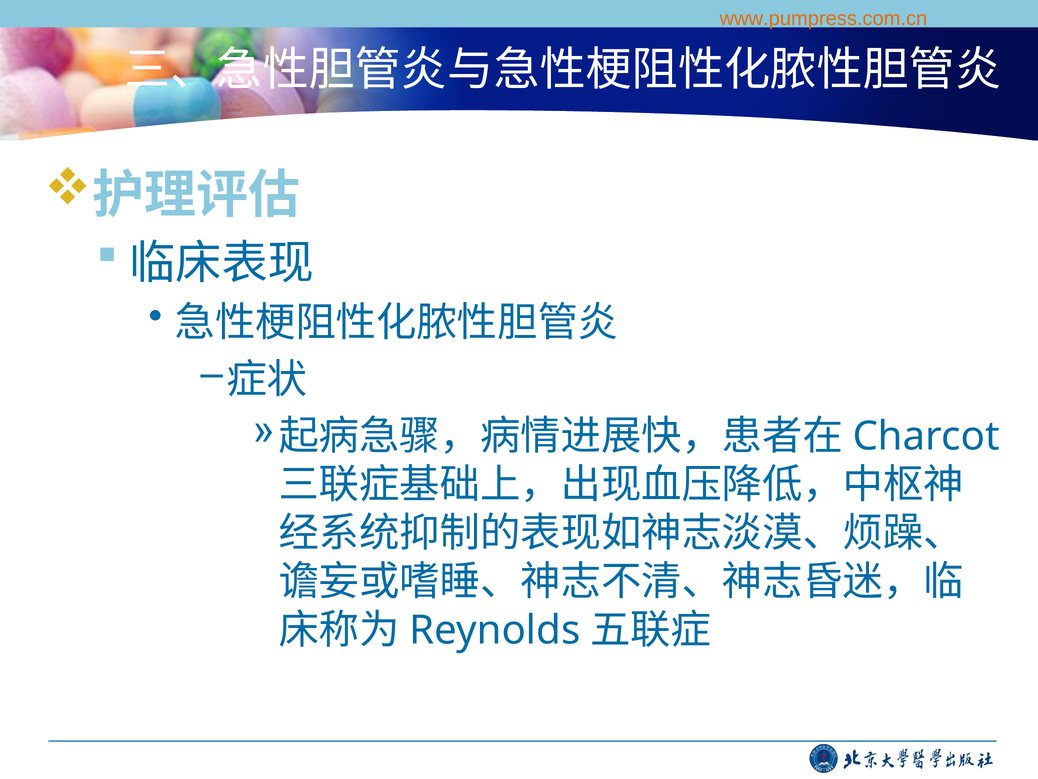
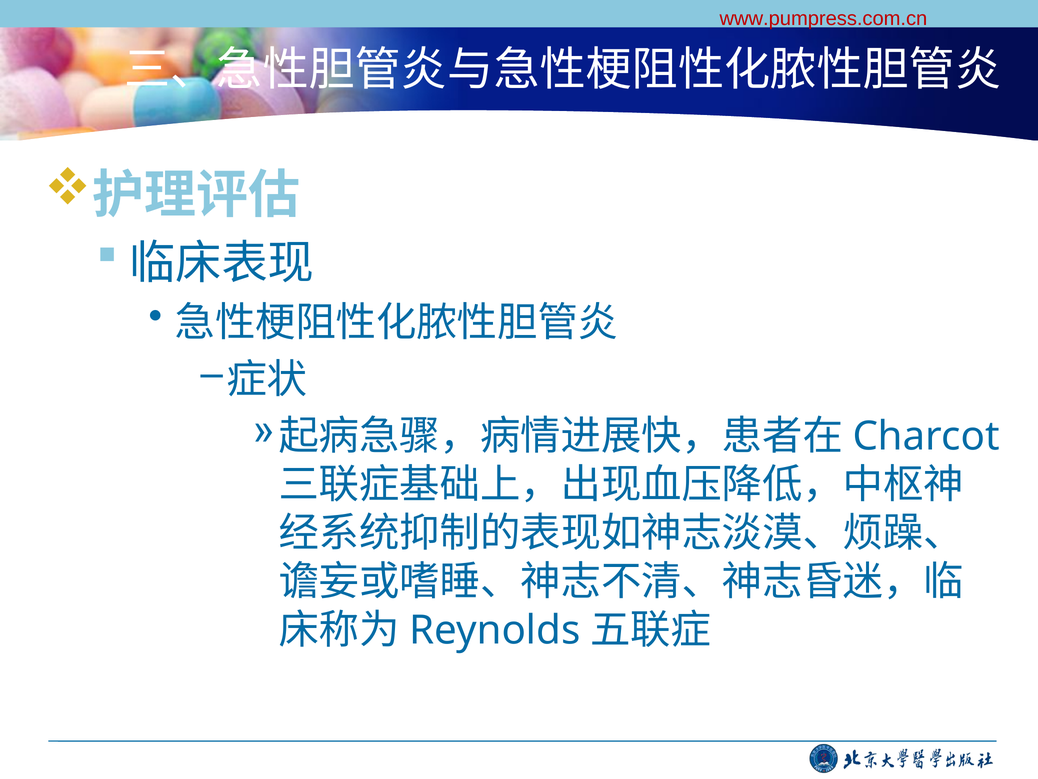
www.pumpress.com.cn colour: orange -> red (823, 19)
